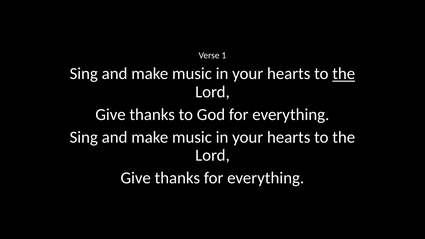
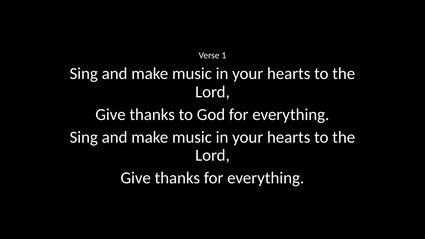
the underline: present -> none (344, 74)
